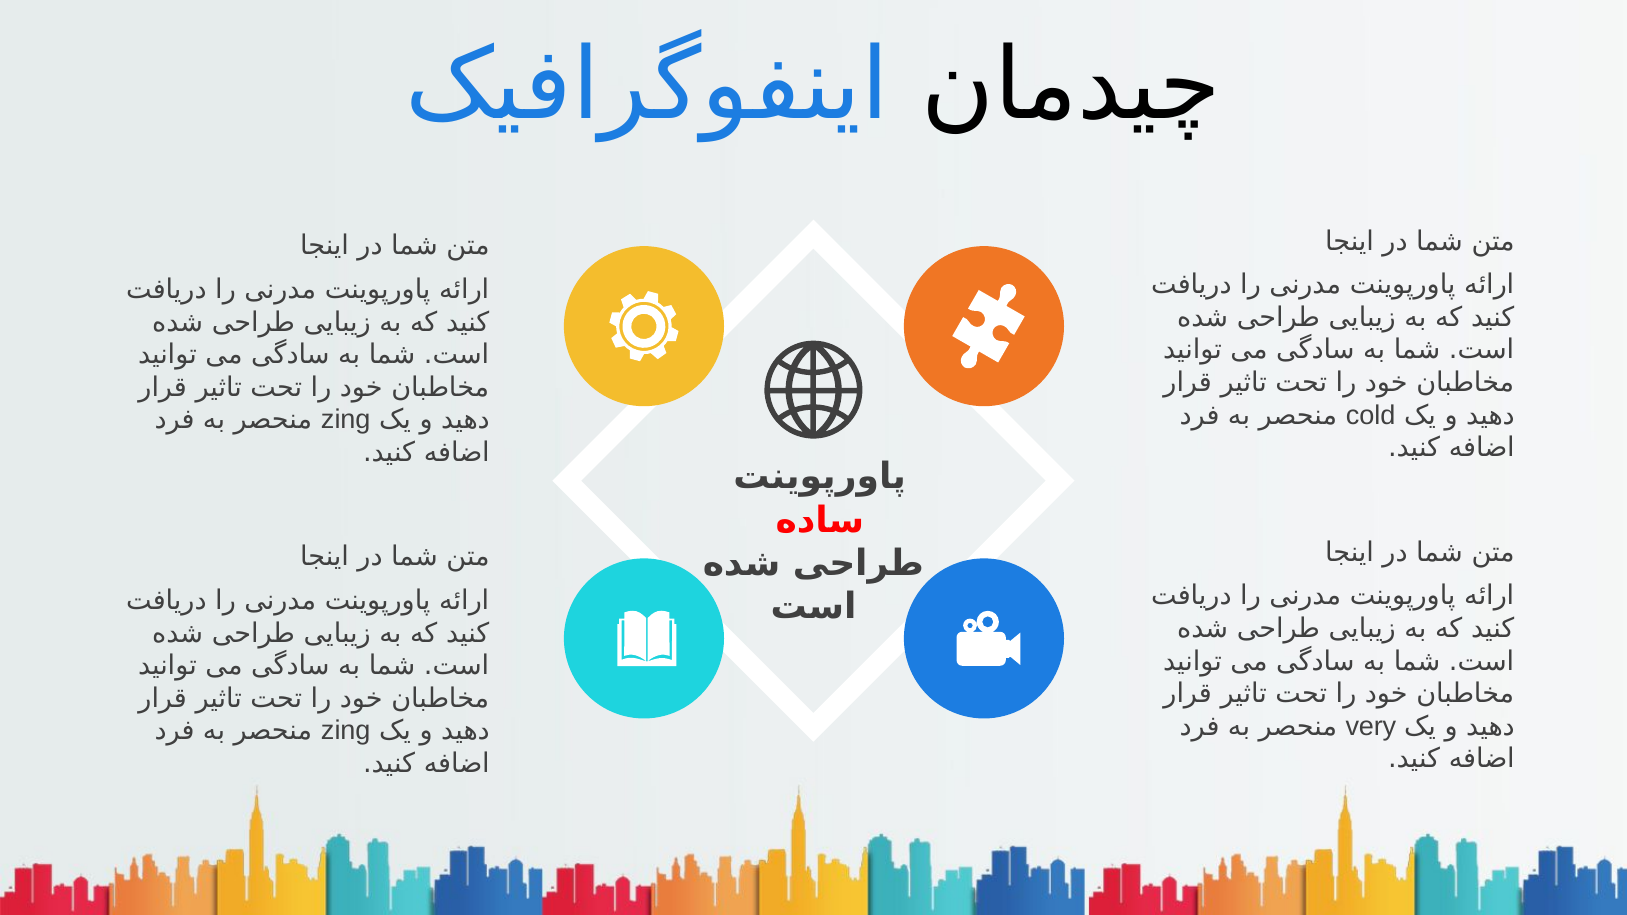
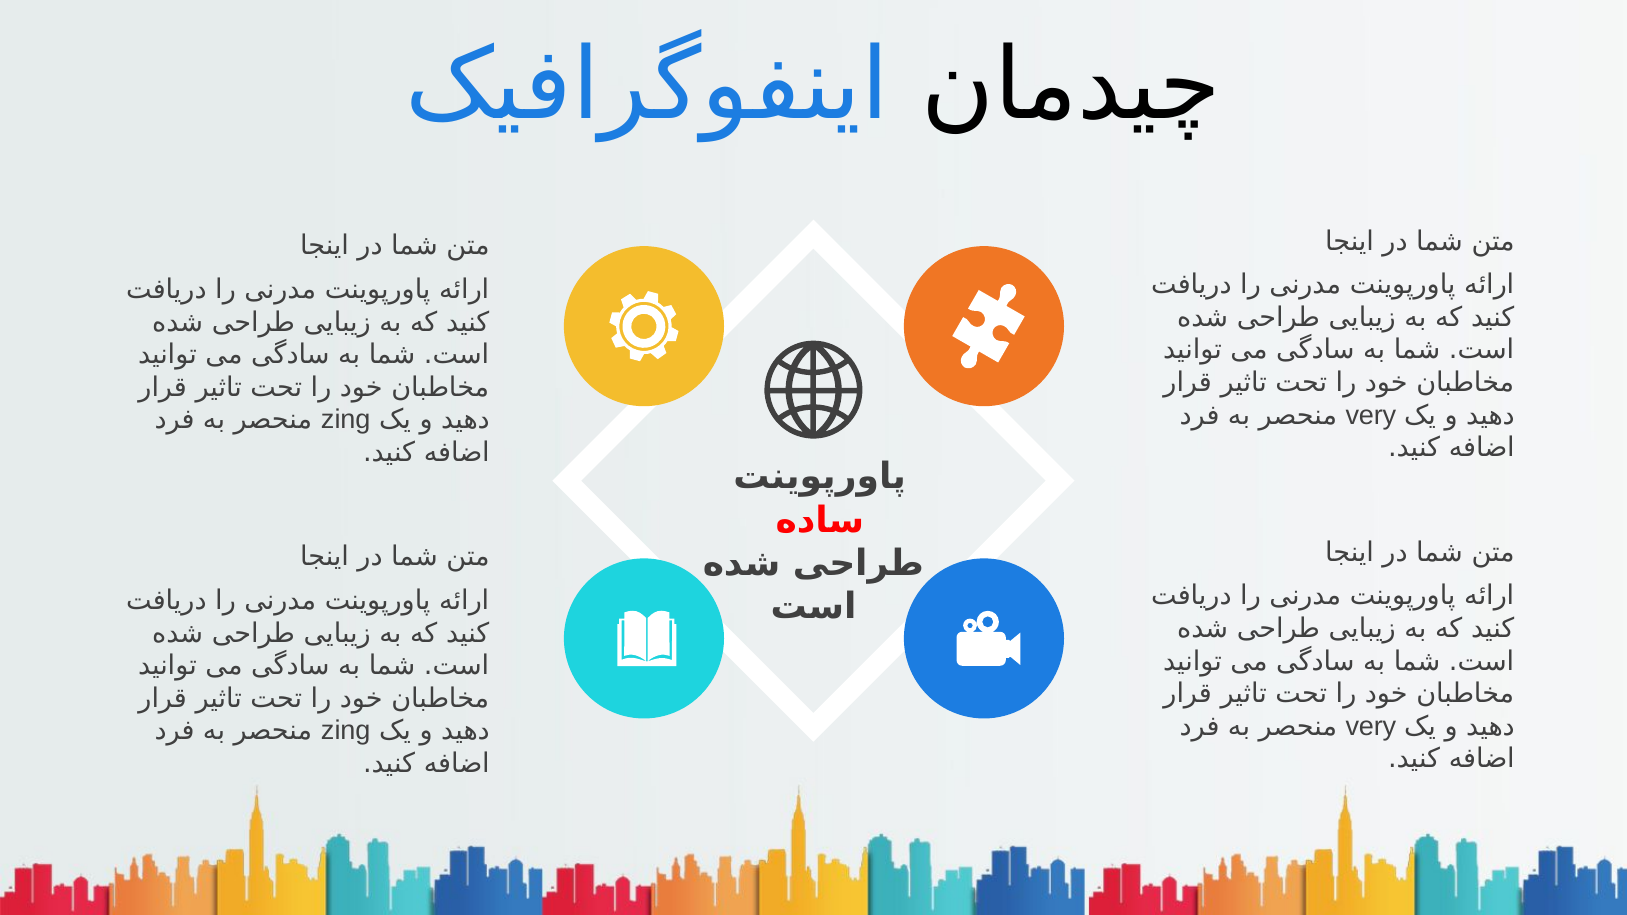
cold: cold -> very (1371, 415)
